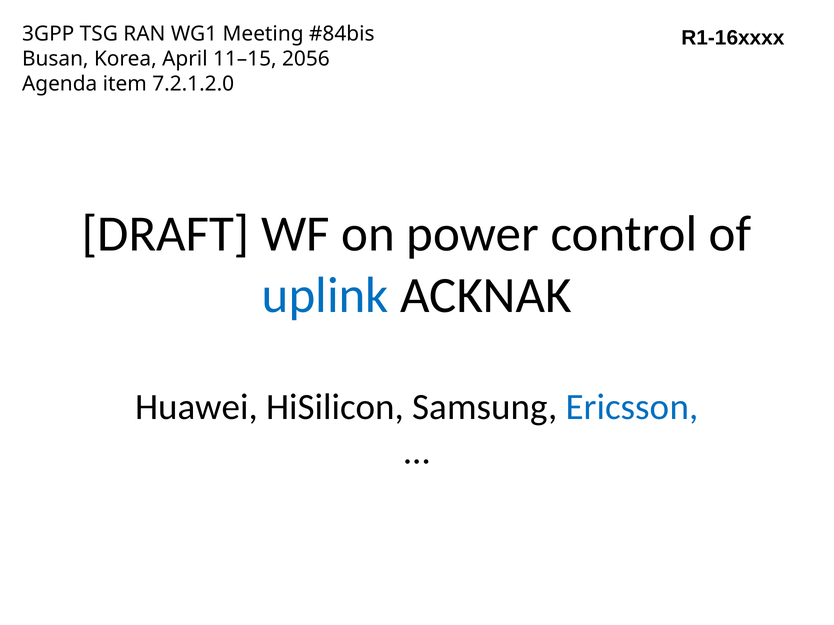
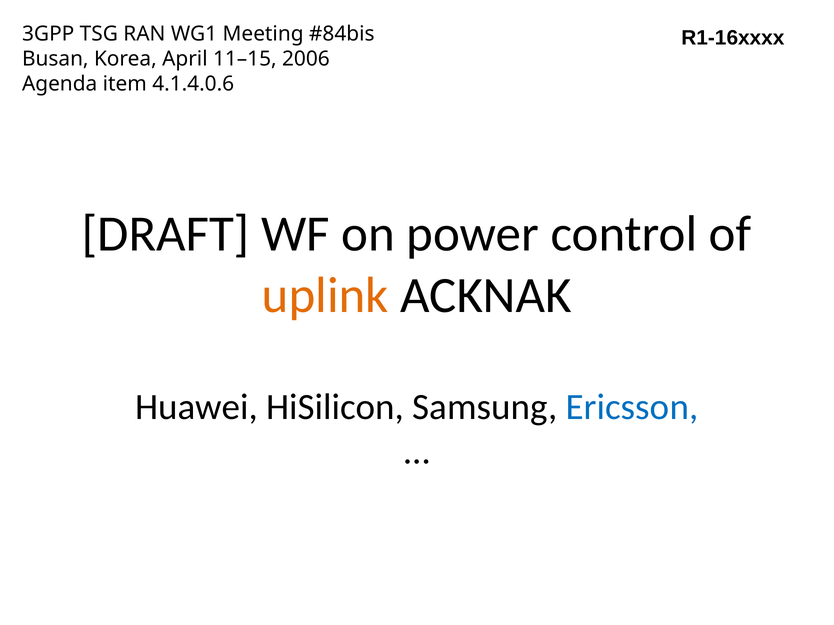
2056: 2056 -> 2006 (306, 59)
7.2.1.2.0: 7.2.1.2.0 -> 4.1.4.0.6 (193, 84)
uplink colour: blue -> orange (325, 295)
